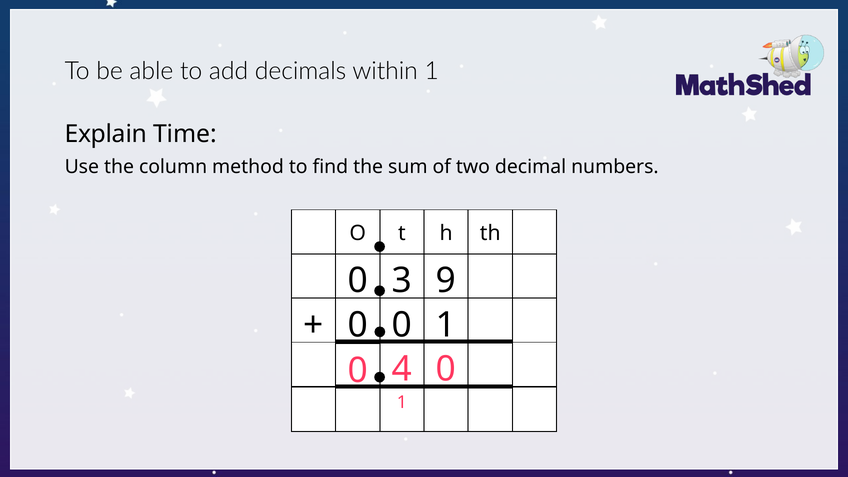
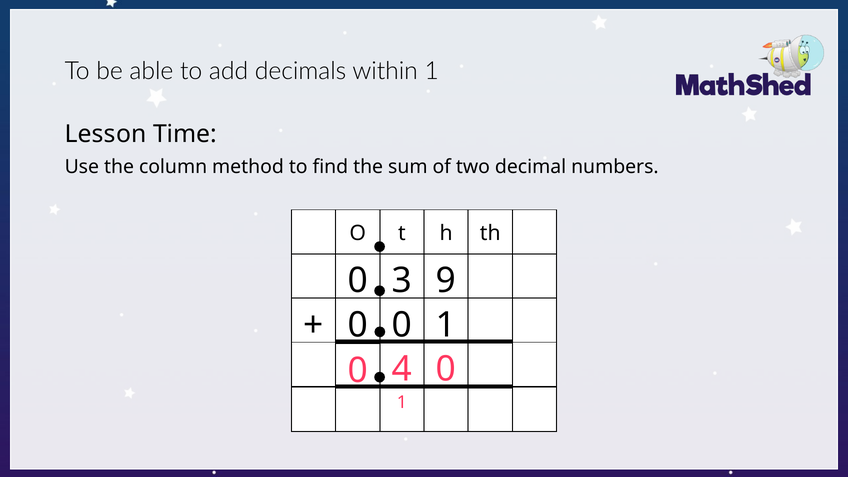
Explain: Explain -> Lesson (106, 134)
